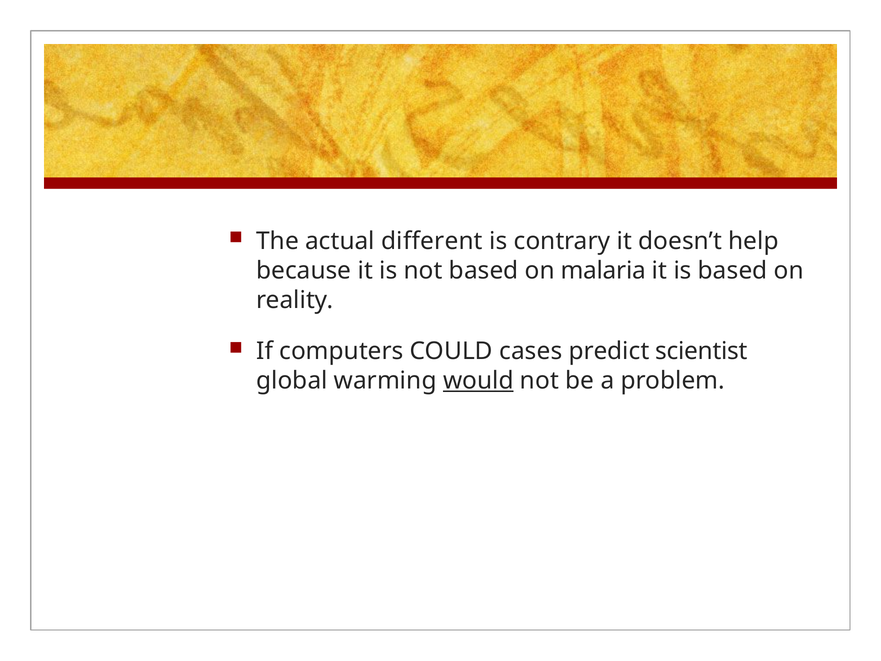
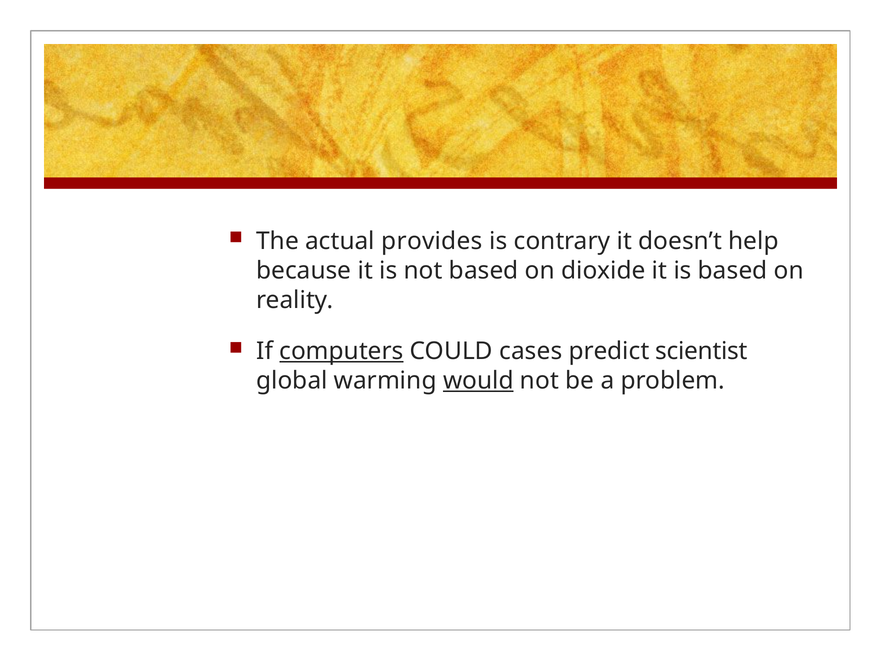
different: different -> provides (432, 241)
malaria: malaria -> dioxide (603, 270)
computers underline: none -> present (342, 351)
